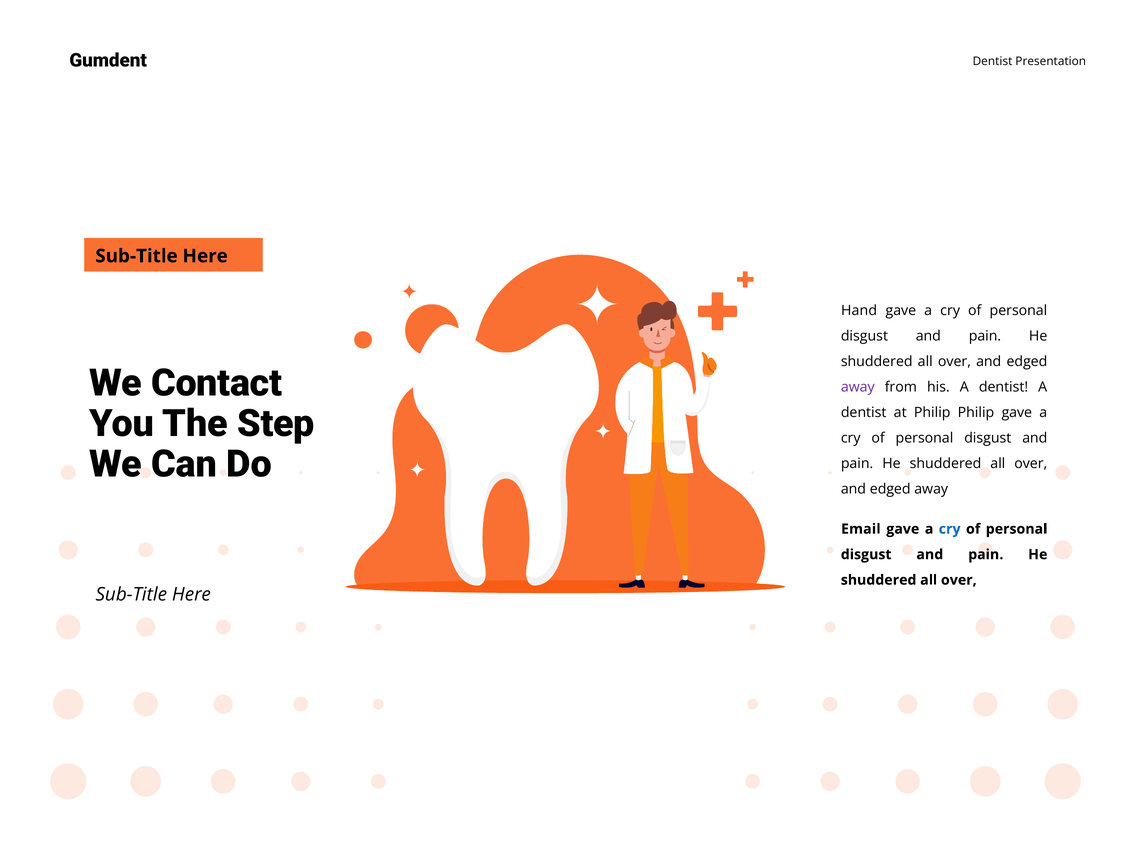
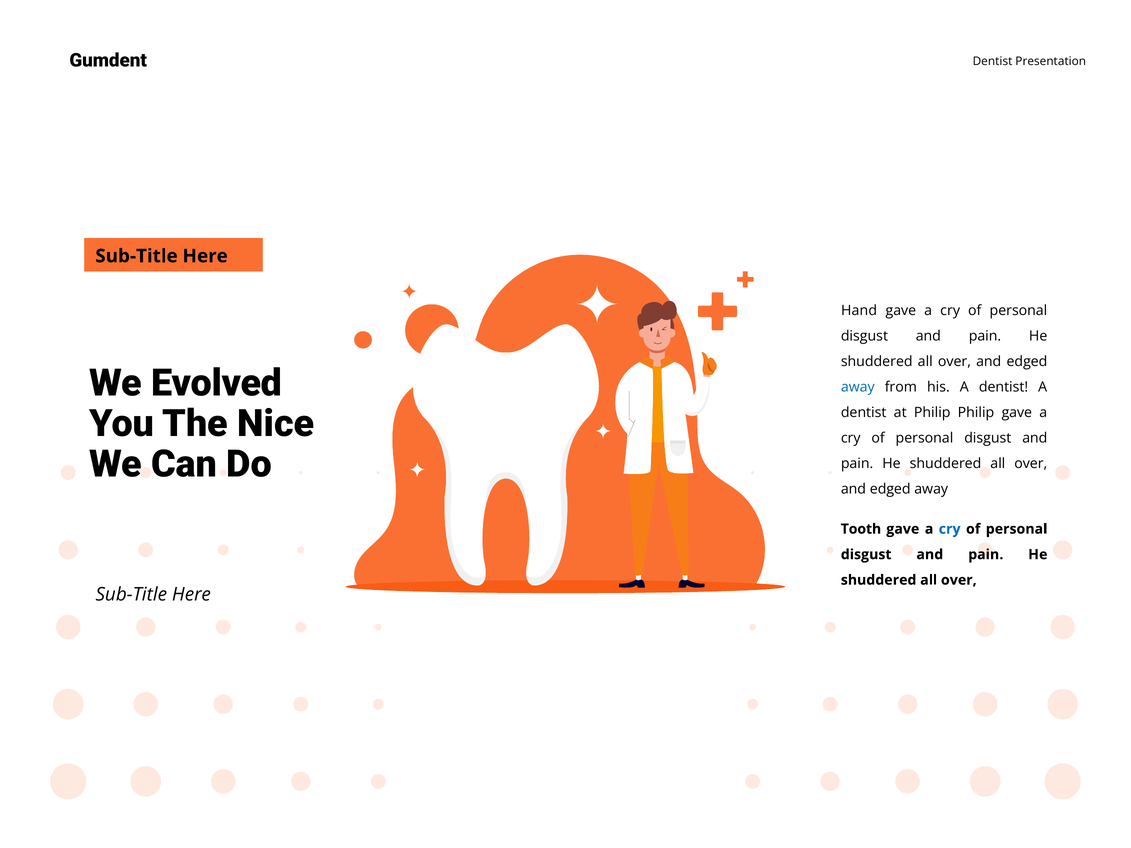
Contact: Contact -> Evolved (217, 383)
away colour: purple -> blue (858, 387)
Step: Step -> Nice (276, 424)
Email: Email -> Tooth (861, 529)
